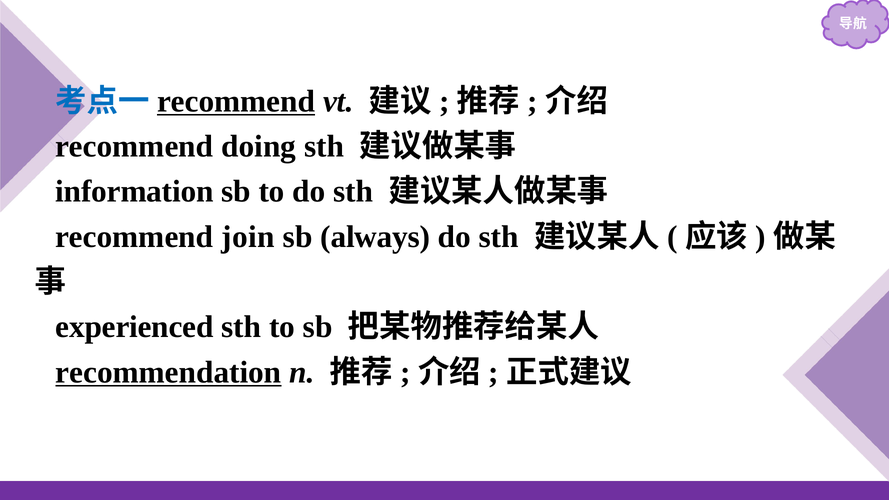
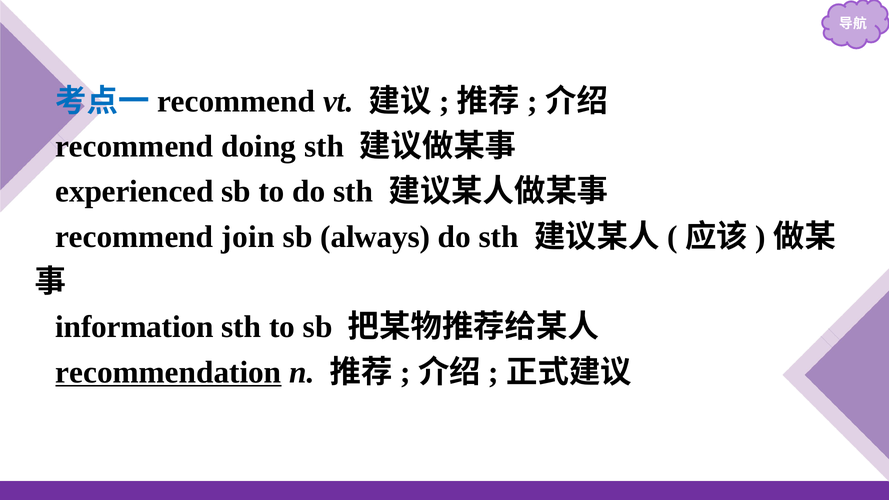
recommend underline: present -> none (236, 101)
information: information -> experienced (134, 192)
experienced: experienced -> information (135, 327)
